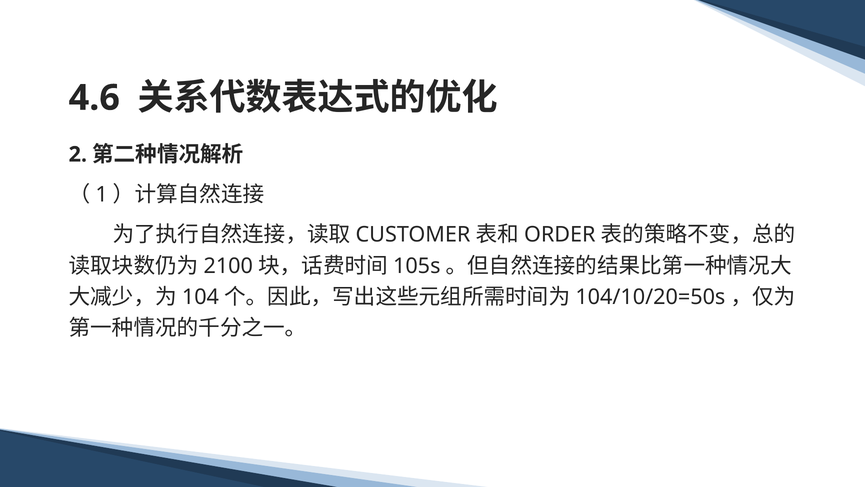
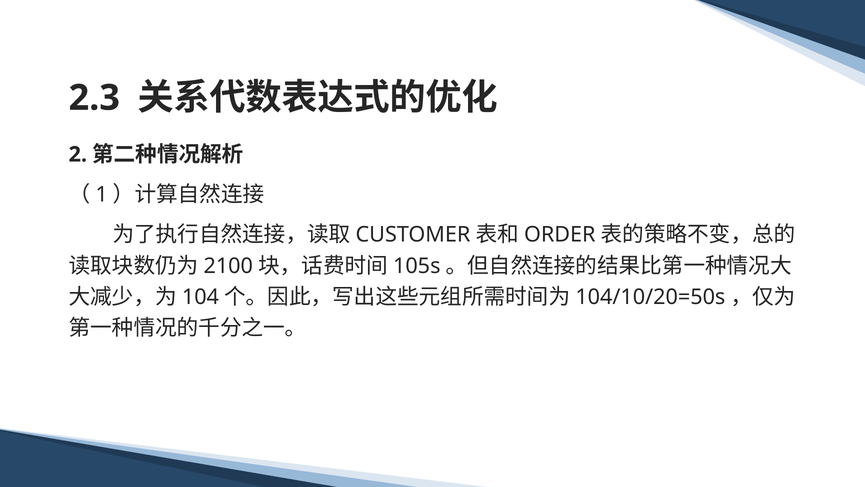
4.6: 4.6 -> 2.3 (94, 98)
